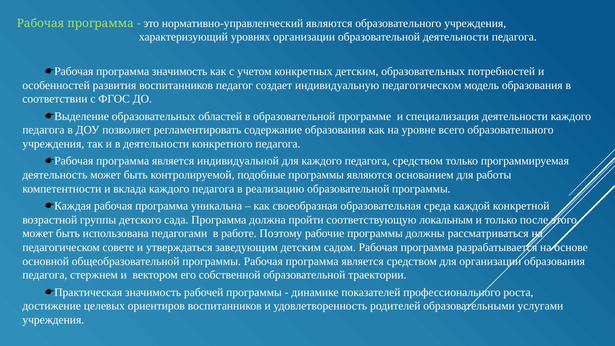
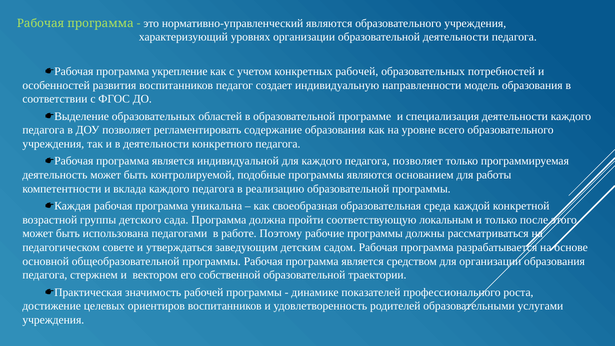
программа значимость: значимость -> укрепление (180, 71)
конкретных детским: детским -> рабочей (357, 71)
индивидуальную педагогическом: педагогическом -> направленности (422, 85)
педагога средством: средством -> позволяет (418, 161)
